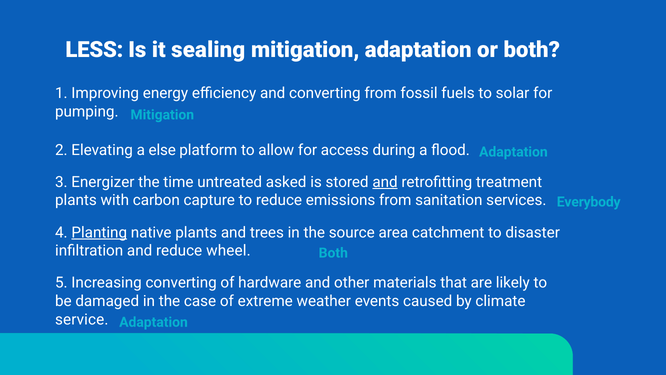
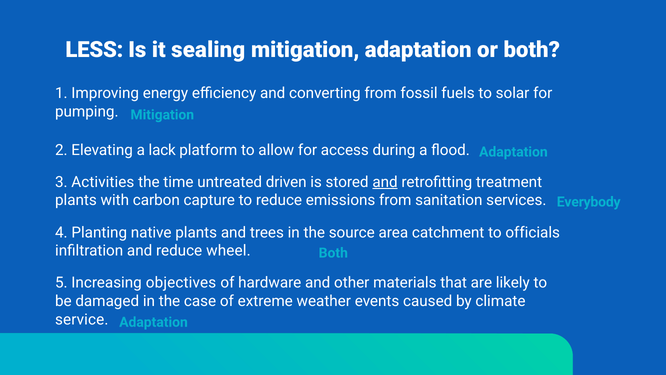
else: else -> lack (162, 150)
Energizer: Energizer -> Activities (103, 182)
asked: asked -> driven (286, 182)
Planting underline: present -> none (99, 232)
disaster: disaster -> officials (533, 232)
Increasing converting: converting -> objectives (181, 283)
